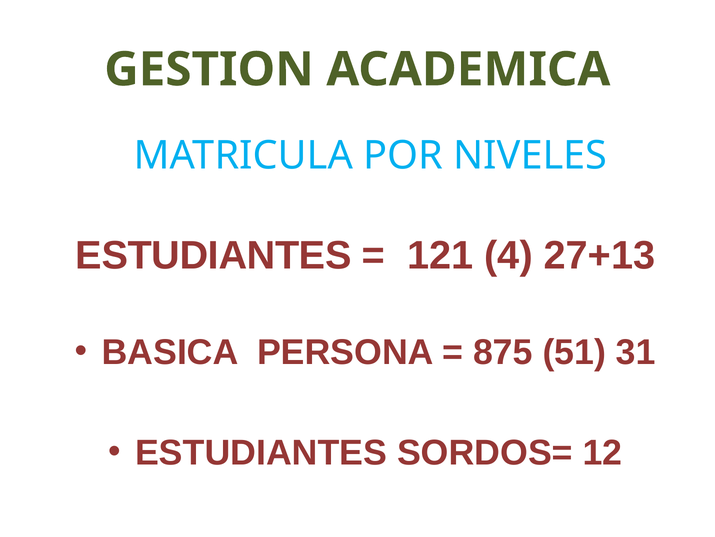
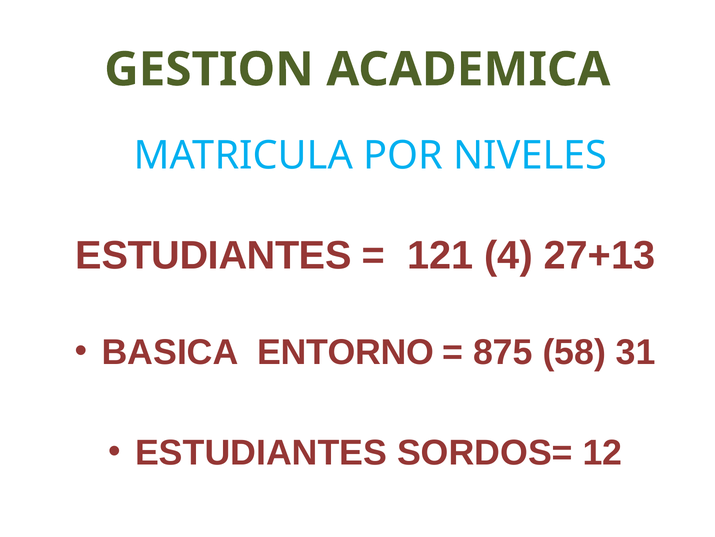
PERSONA: PERSONA -> ENTORNO (346, 352)
51: 51 -> 58 (574, 352)
